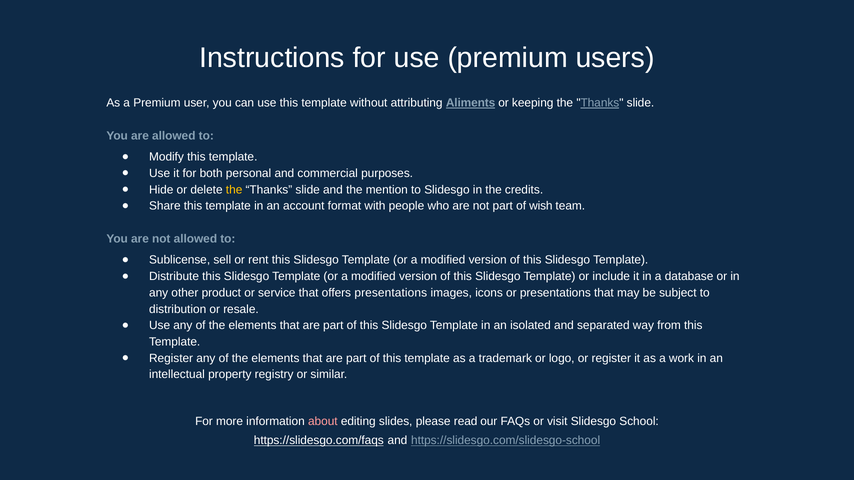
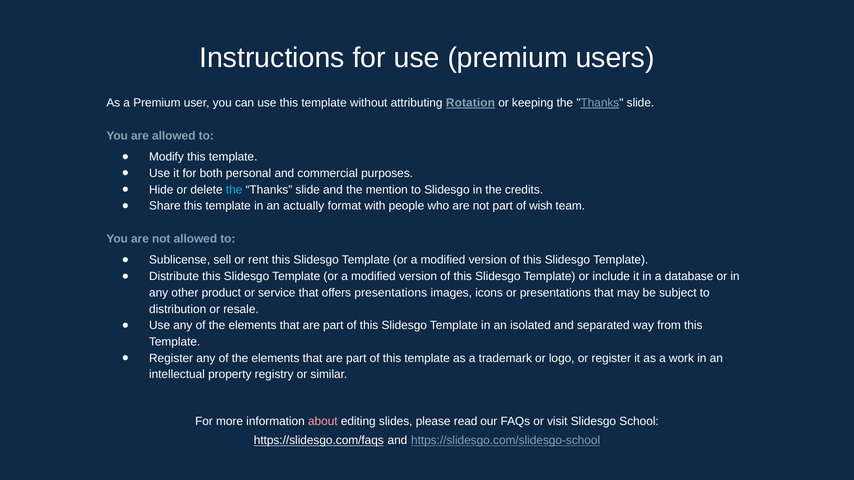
Aliments: Aliments -> Rotation (470, 103)
the colour: yellow -> light blue (234, 190)
account: account -> actually (304, 206)
